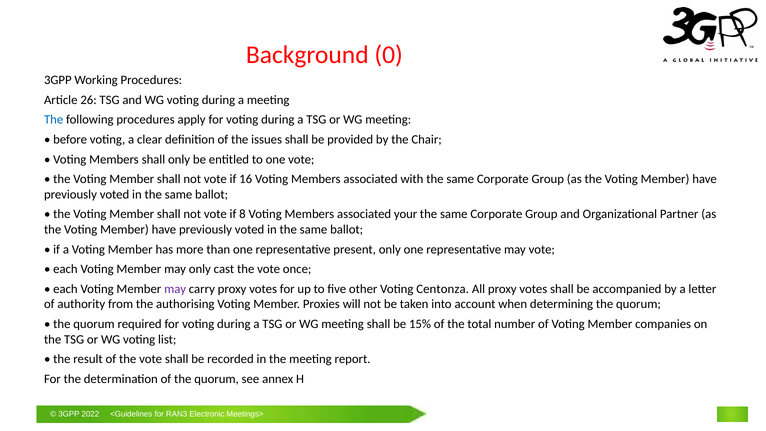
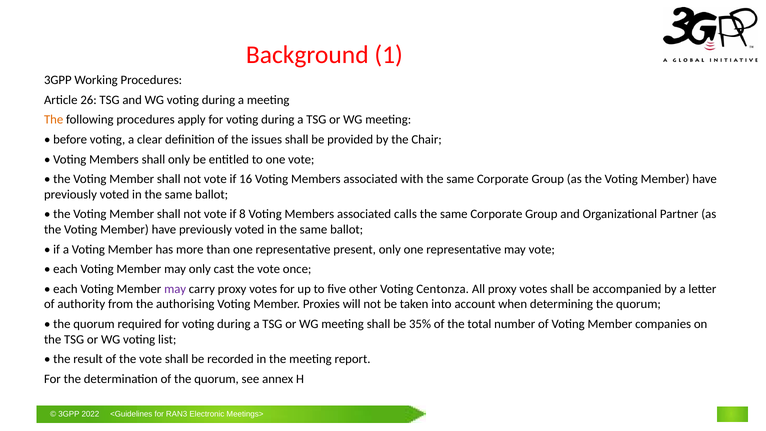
0: 0 -> 1 (389, 55)
The colour: blue -> orange (54, 120)
your: your -> calls (405, 214)
15%: 15% -> 35% (420, 324)
